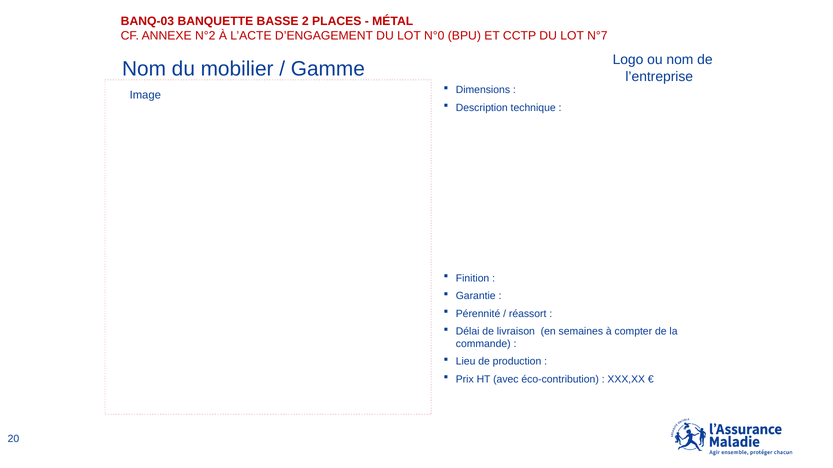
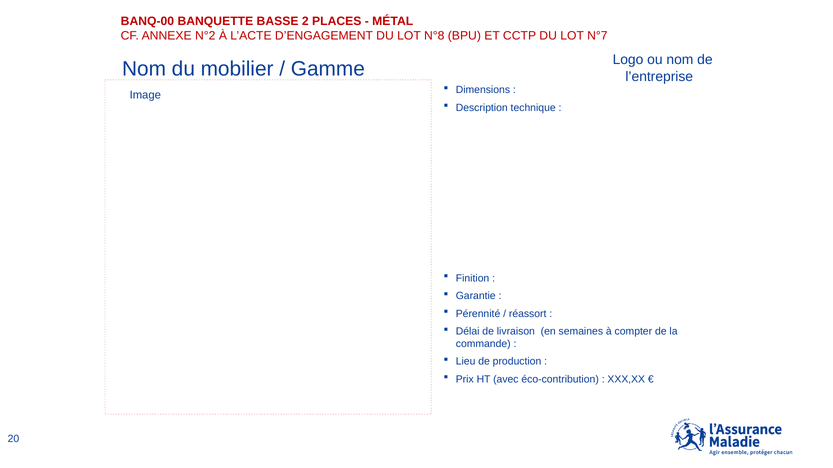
BANQ-03: BANQ-03 -> BANQ-00 (147, 21)
N°0: N°0 -> N°8 (434, 36)
